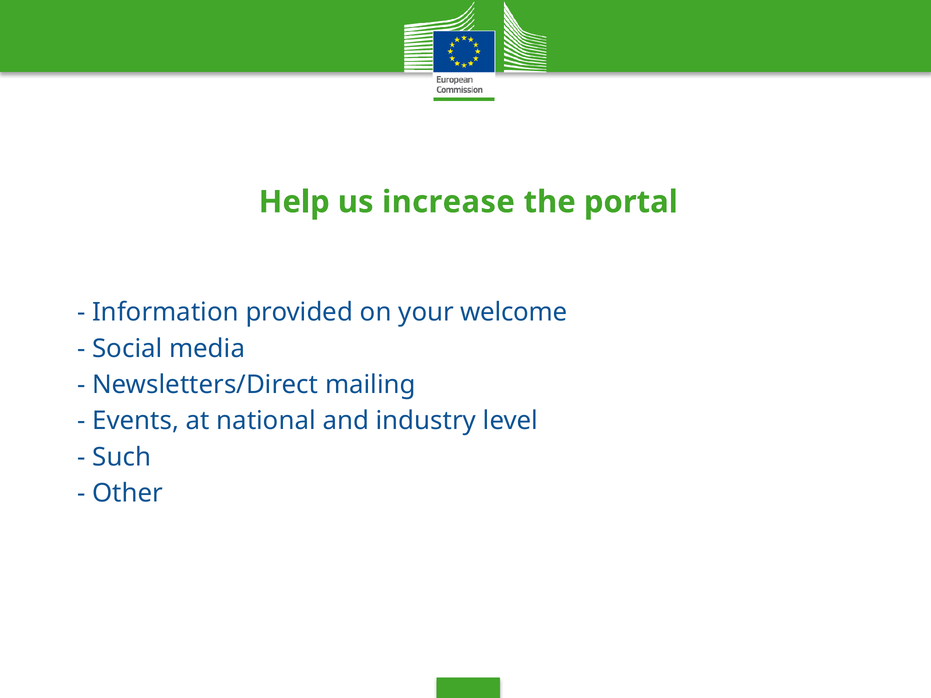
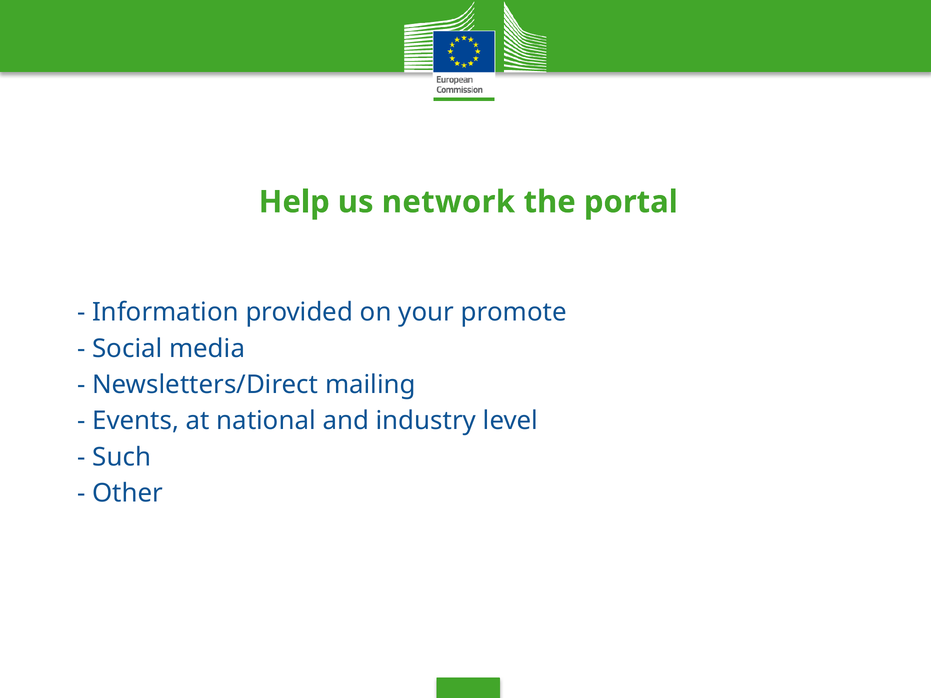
increase: increase -> network (448, 202)
welcome: welcome -> promote (514, 312)
